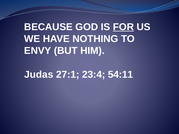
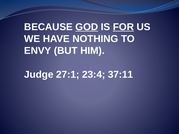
GOD underline: none -> present (87, 27)
Judas: Judas -> Judge (39, 75)
54:11: 54:11 -> 37:11 (121, 75)
